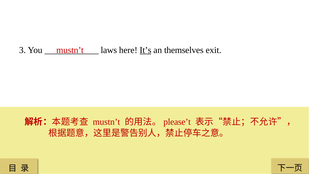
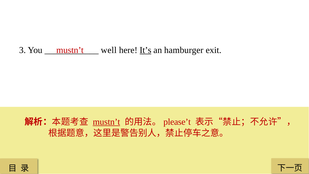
laws: laws -> well (109, 50)
themselves: themselves -> hamburger (184, 50)
mustn’t underline: none -> present (106, 122)
